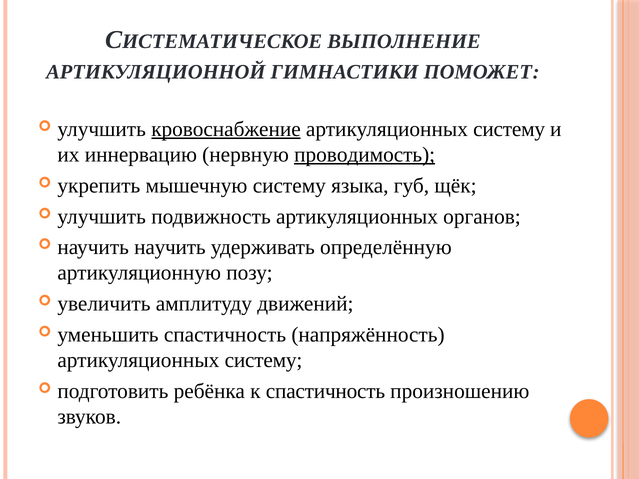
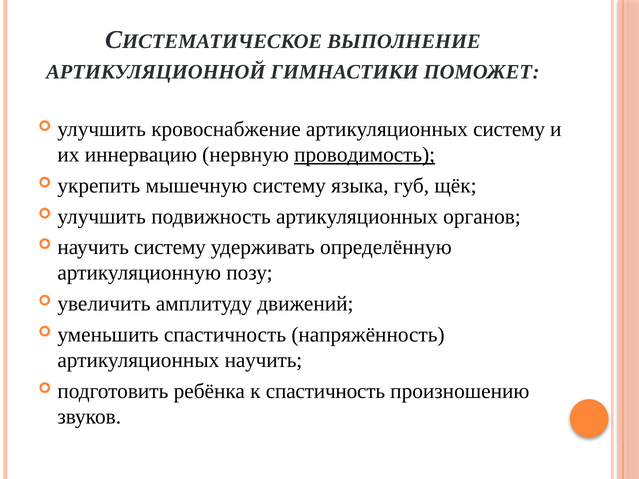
кровоснабжение underline: present -> none (226, 129)
научить научить: научить -> систему (170, 247)
систему: систему -> научить (263, 360)
